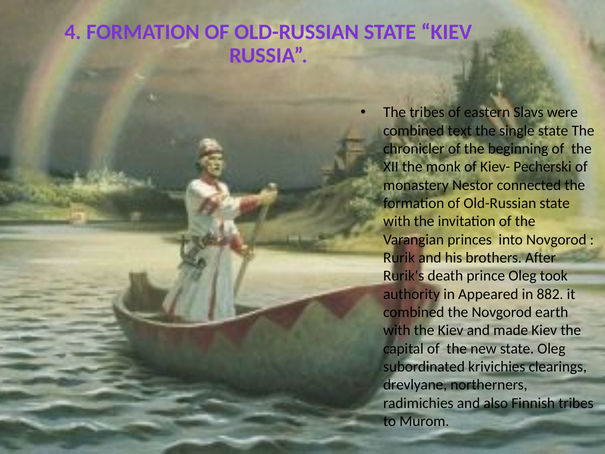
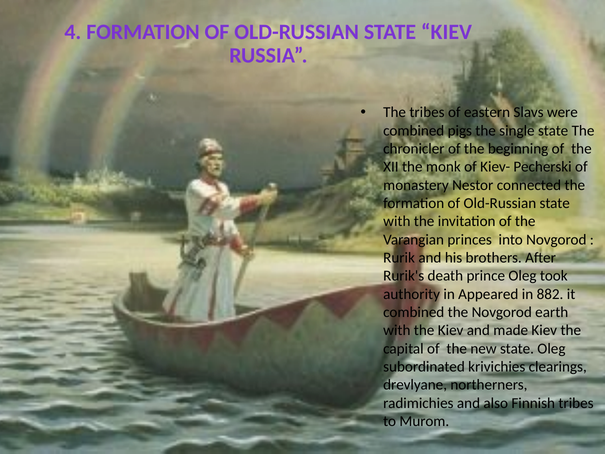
text: text -> pigs (460, 131)
